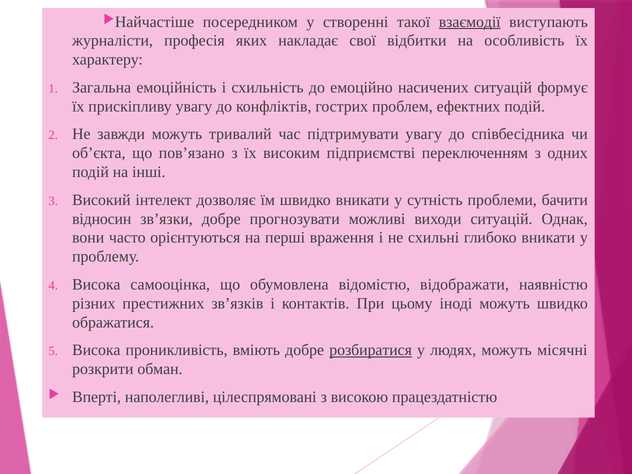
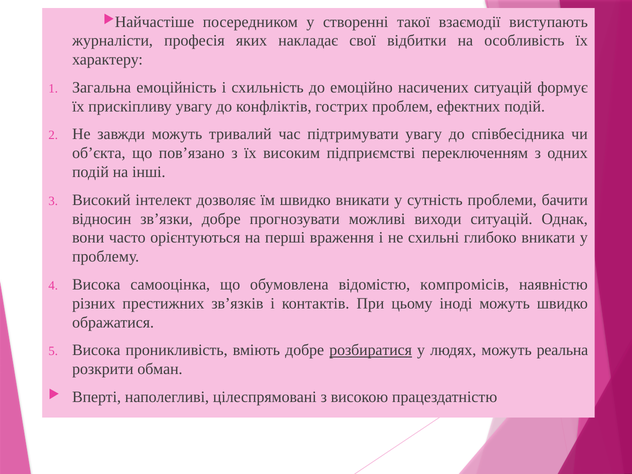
взаємодії underline: present -> none (470, 22)
відображати: відображати -> компромісів (465, 284)
місячні: місячні -> реальна (562, 350)
